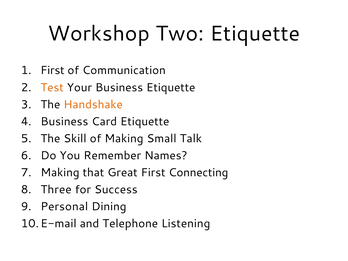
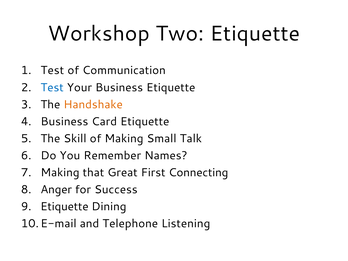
First: First -> Test (52, 70)
Test colour: orange -> blue (52, 87)
Three: Three -> Anger (56, 190)
Personal: Personal -> Etiquette (64, 207)
